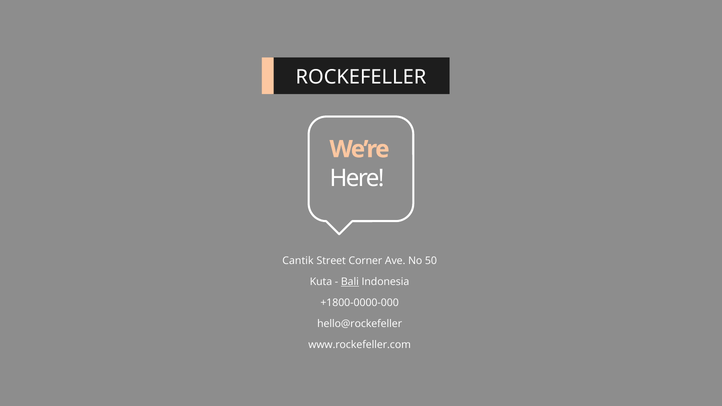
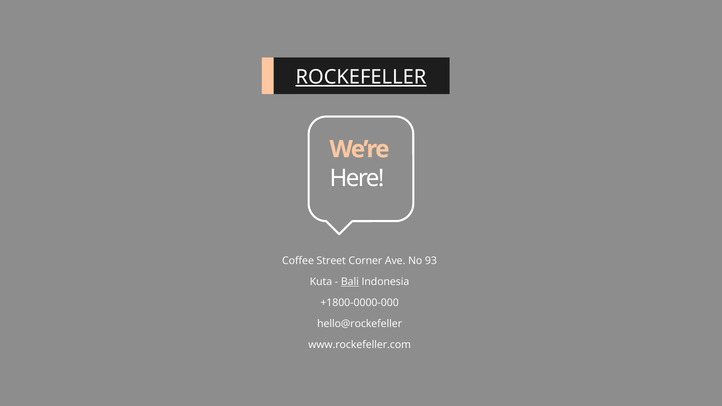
ROCKEFELLER underline: none -> present (361, 77)
Cantik: Cantik -> Coffee (298, 261)
50: 50 -> 93 (431, 261)
